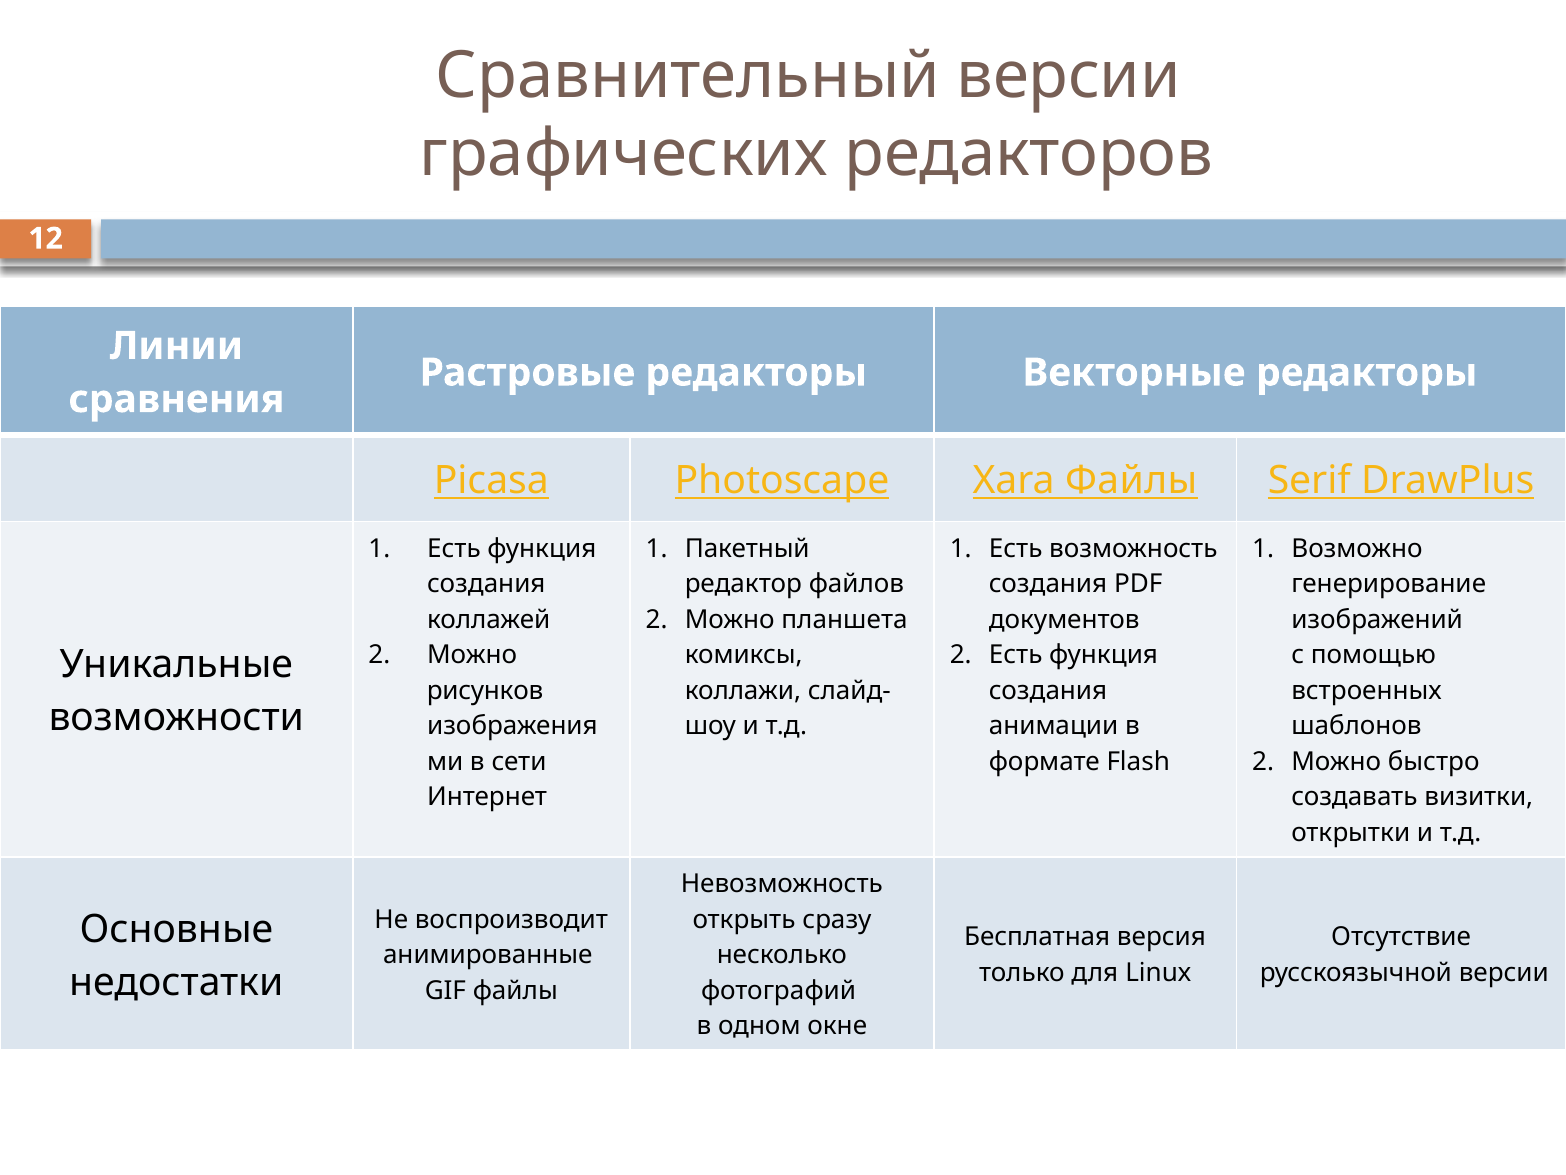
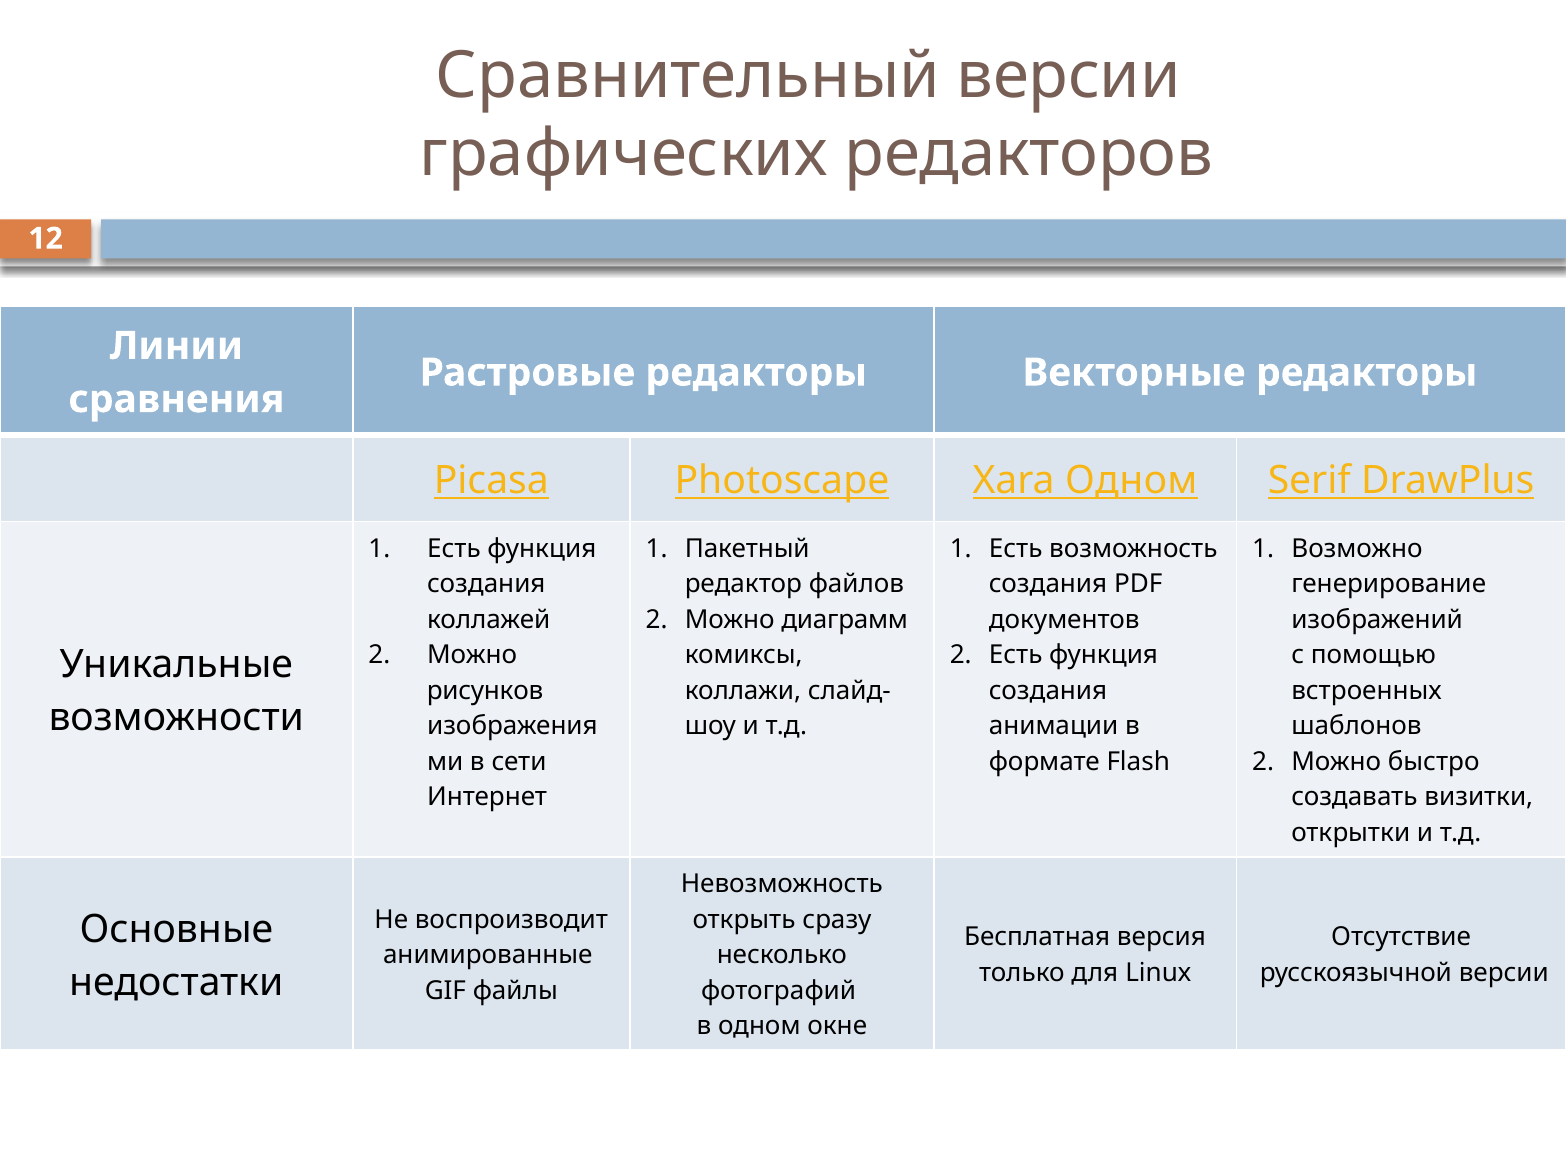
Xara Файлы: Файлы -> Одном (1131, 480)
планшета: планшета -> диаграмм (845, 619)
